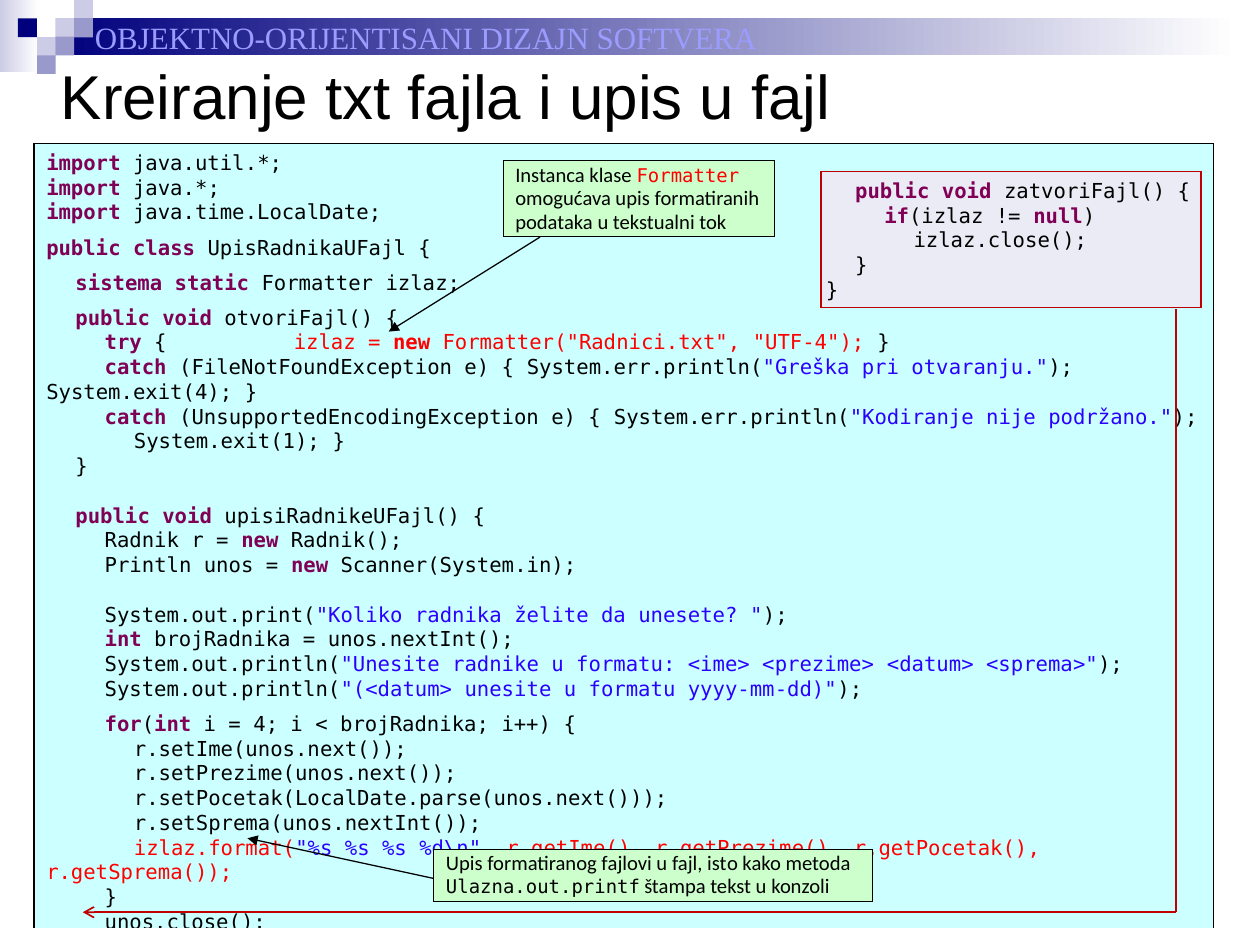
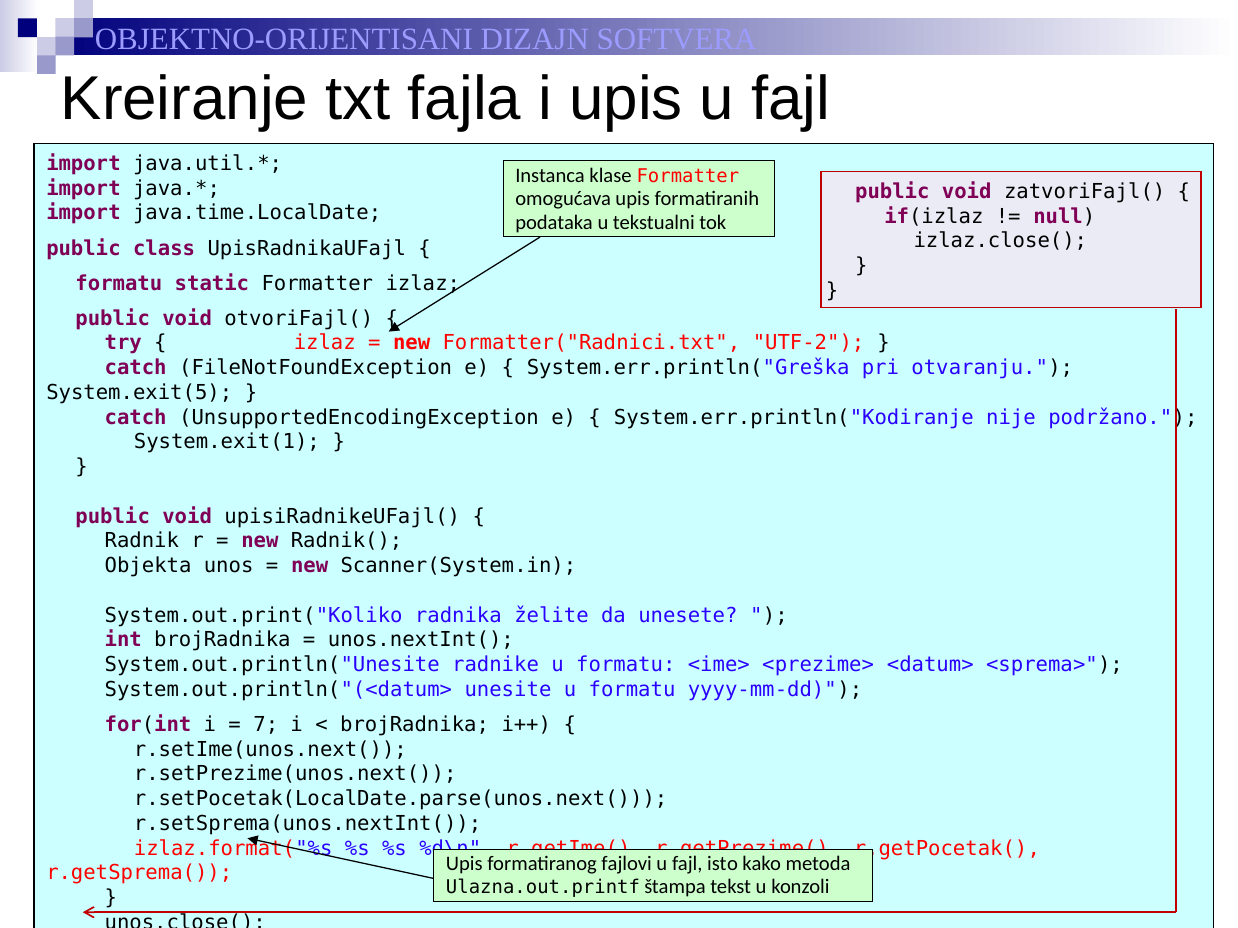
sistema: sistema -> formatu (119, 283)
UTF-4: UTF-4 -> UTF-2 (809, 343)
System.exit(4: System.exit(4 -> System.exit(5 (139, 393)
Println: Println -> Objekta (148, 566)
4: 4 -> 7 (266, 725)
